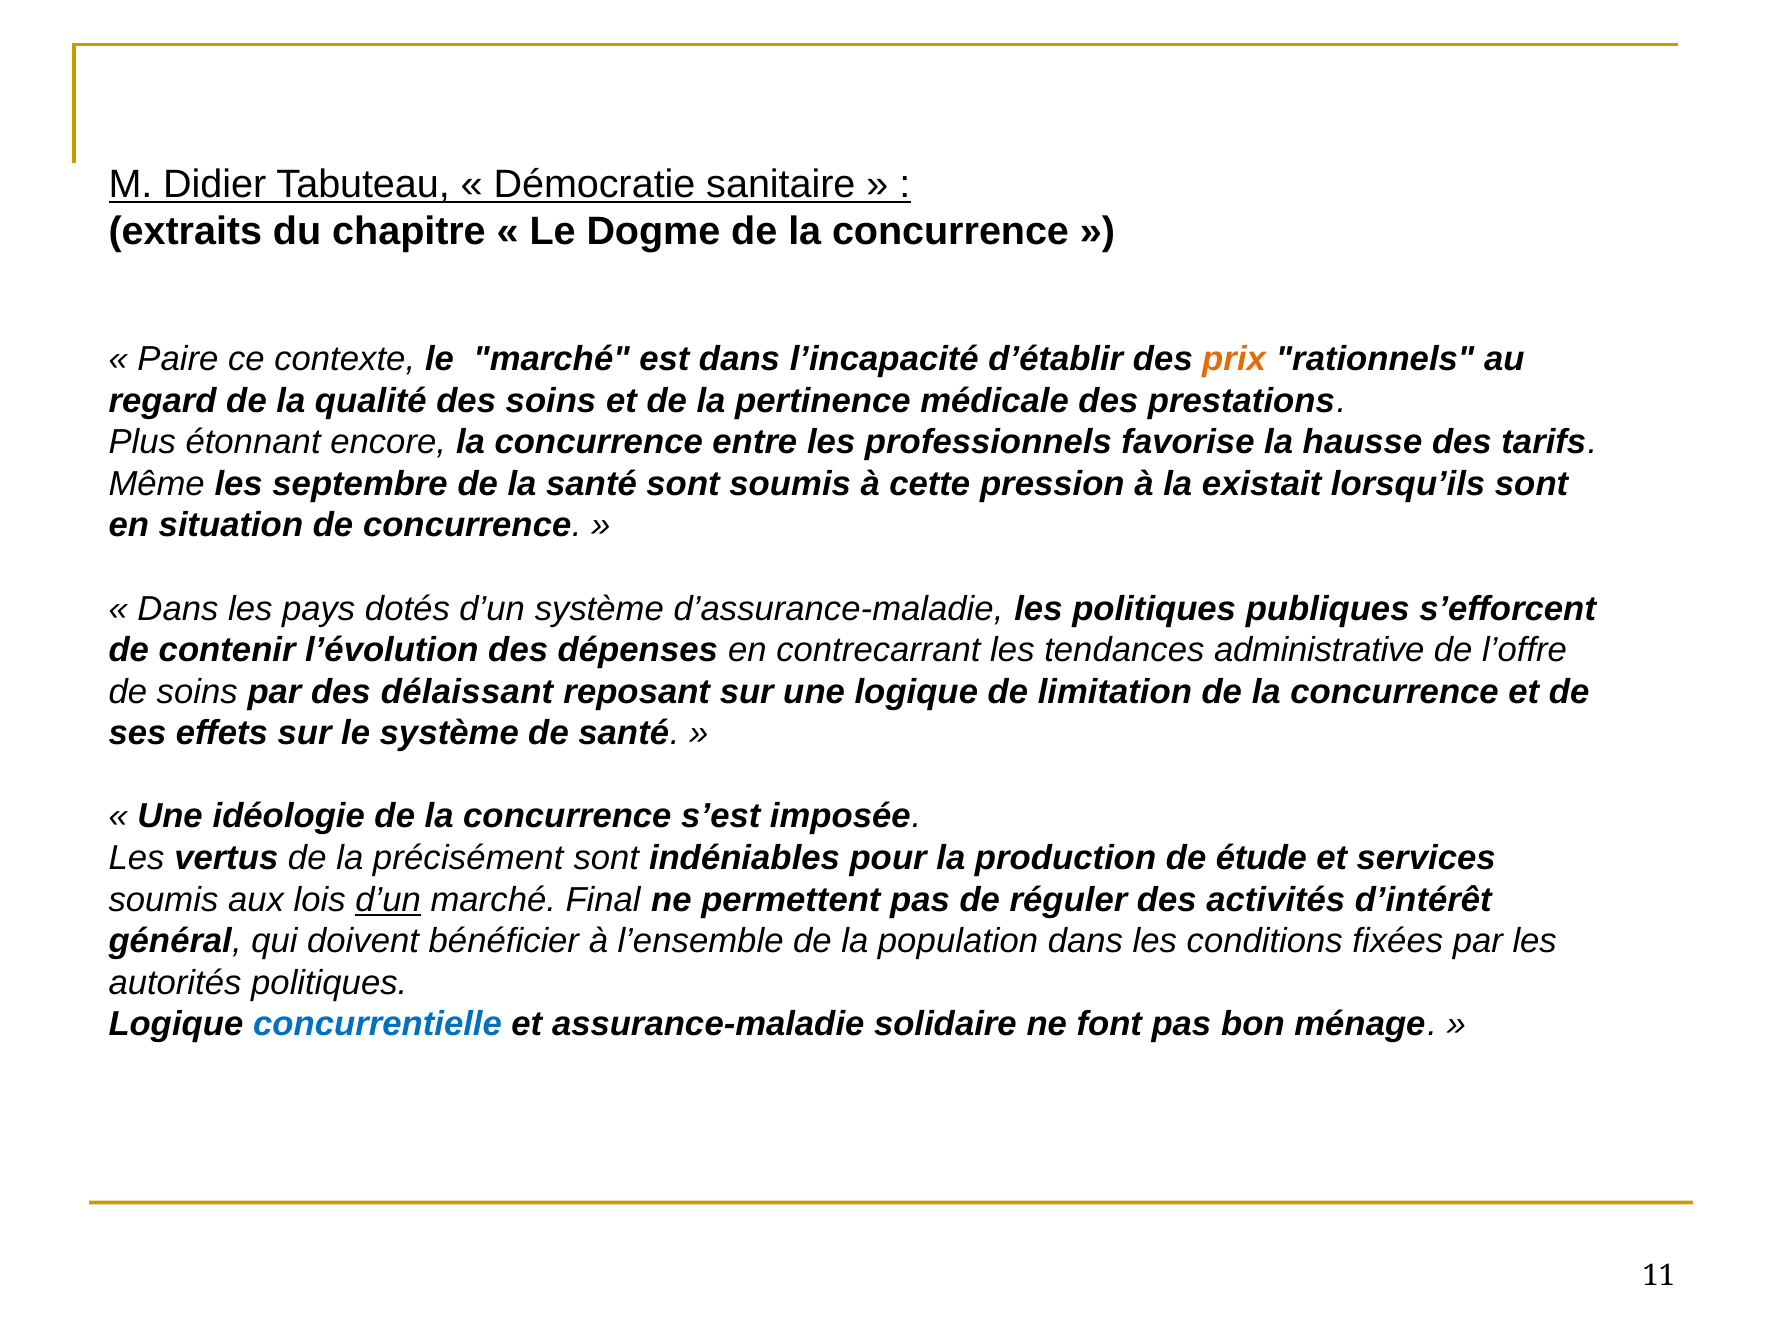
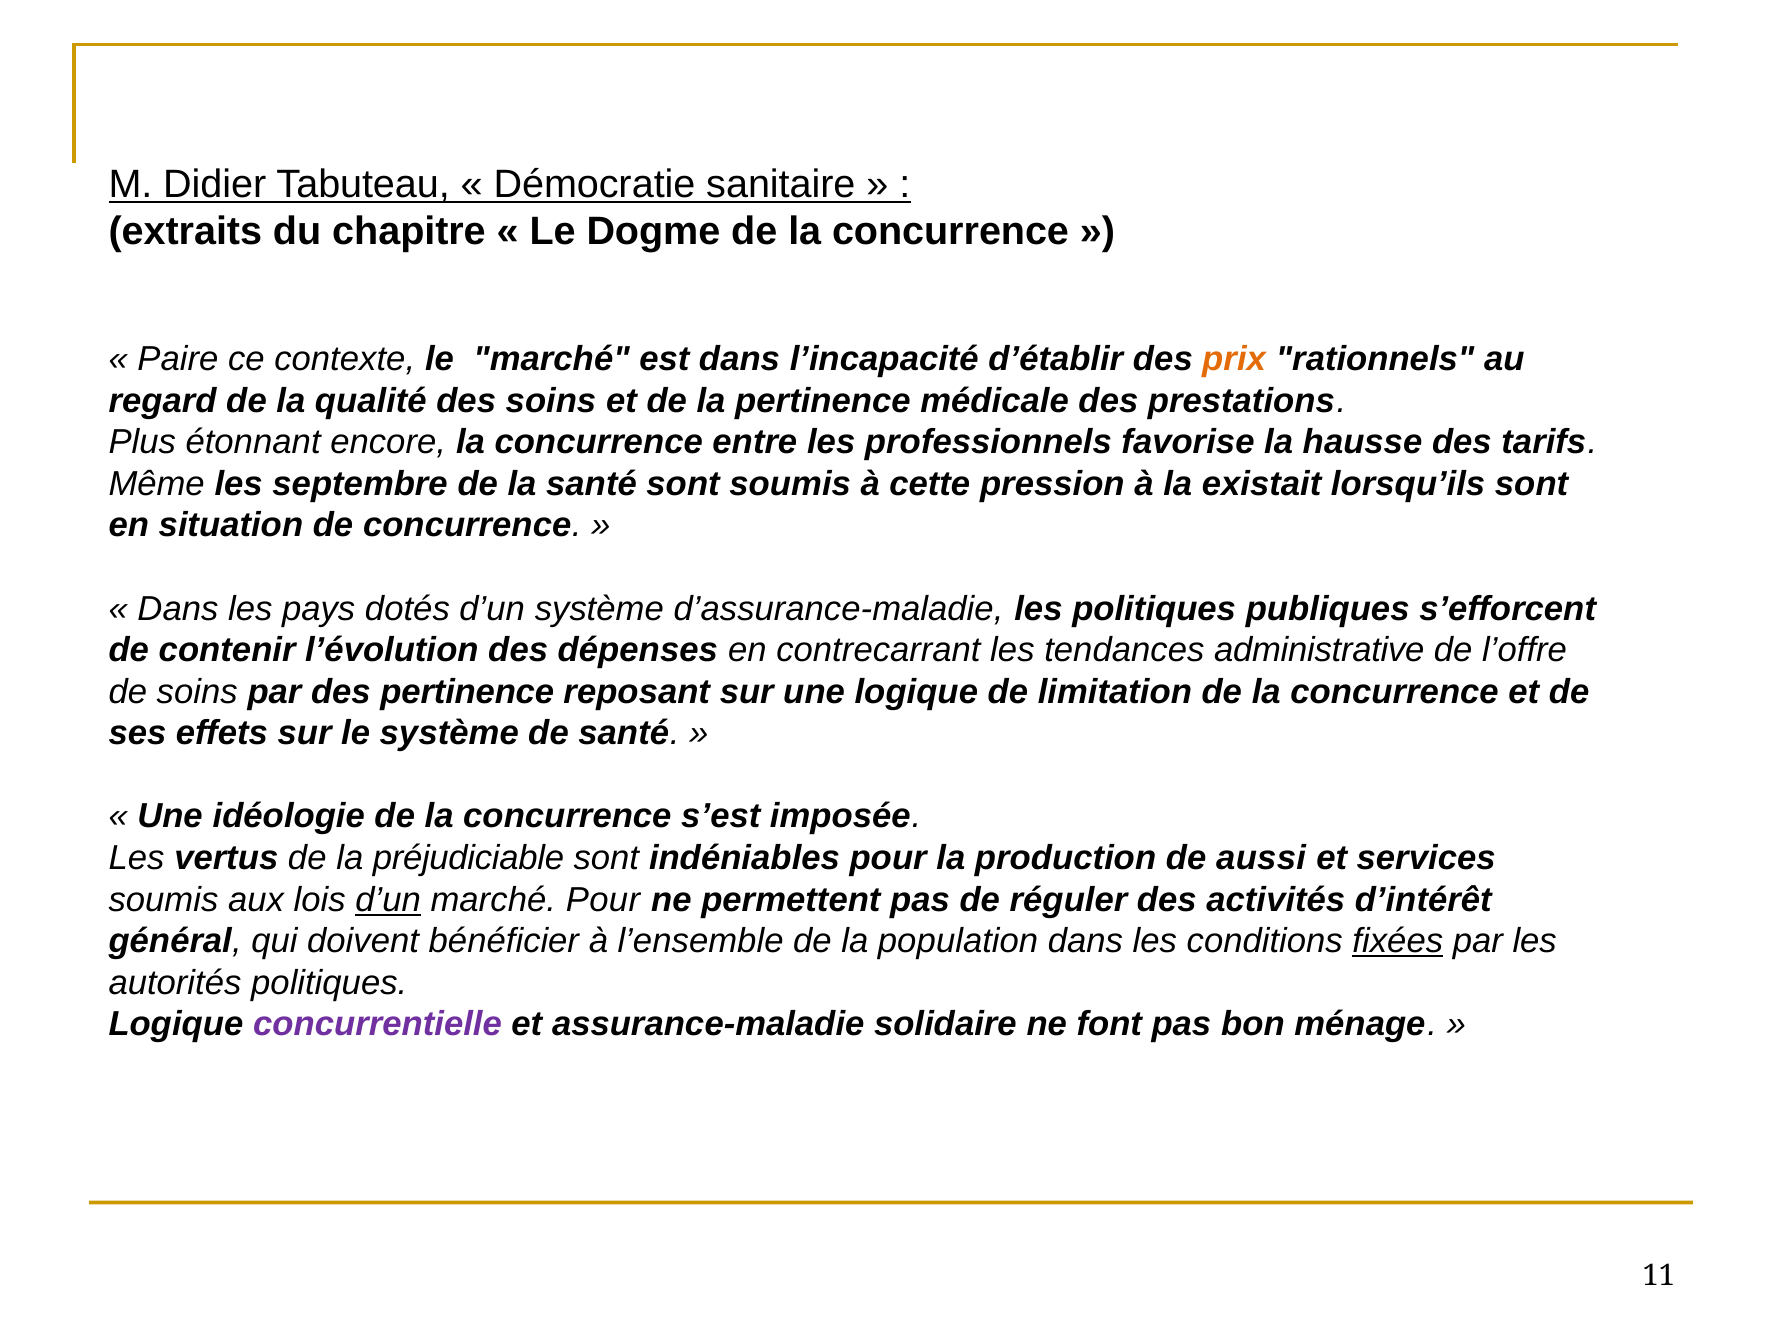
des délaissant: délaissant -> pertinence (467, 692)
précisément: précisément -> préjudiciable (468, 858)
étude: étude -> aussi (1261, 858)
marché Final: Final -> Pour (603, 900)
fixées underline: none -> present (1398, 942)
concurrentielle colour: blue -> purple (377, 1025)
